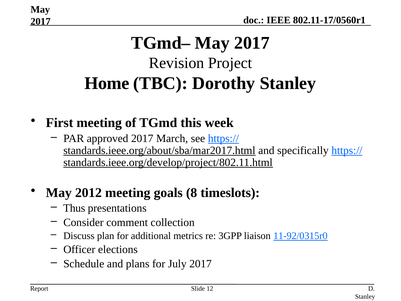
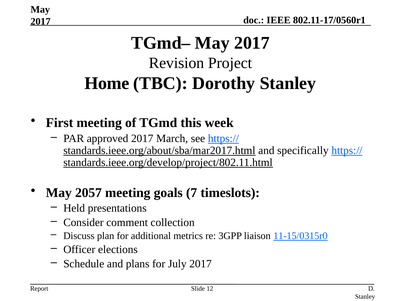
2012: 2012 -> 2057 (88, 192)
8: 8 -> 7 (192, 192)
Thus: Thus -> Held (74, 208)
11-92/0315r0: 11-92/0315r0 -> 11-15/0315r0 (300, 236)
